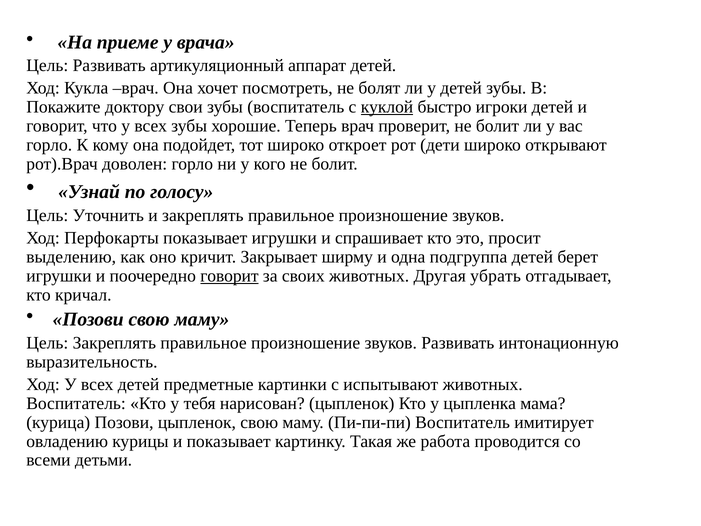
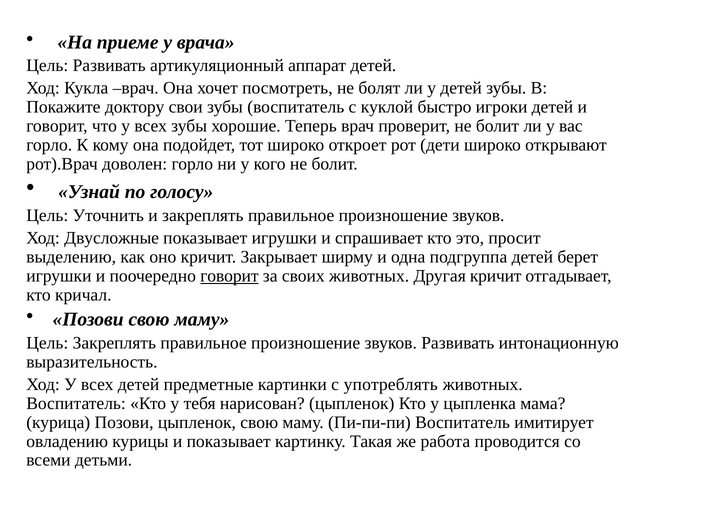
куклой underline: present -> none (387, 107)
Перфокарты: Перфокарты -> Двусложные (112, 238)
Другая убрать: убрать -> кричит (496, 276)
испытывают: испытывают -> употреблять (391, 384)
